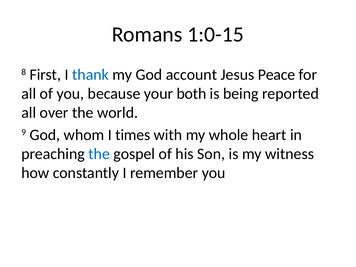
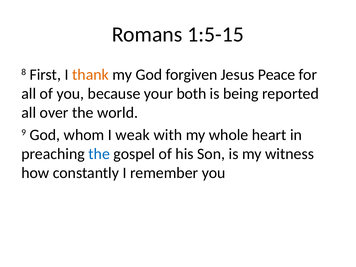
1:0-15: 1:0-15 -> 1:5-15 (216, 34)
thank colour: blue -> orange (90, 75)
account: account -> forgiven (192, 75)
times: times -> weak (133, 135)
